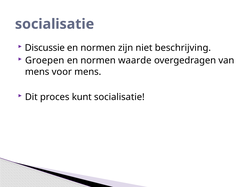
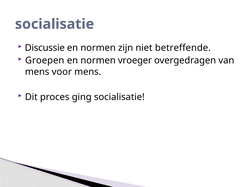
beschrijving: beschrijving -> betreffende (183, 48)
waarde: waarde -> vroeger (135, 61)
kunt: kunt -> ging (82, 97)
